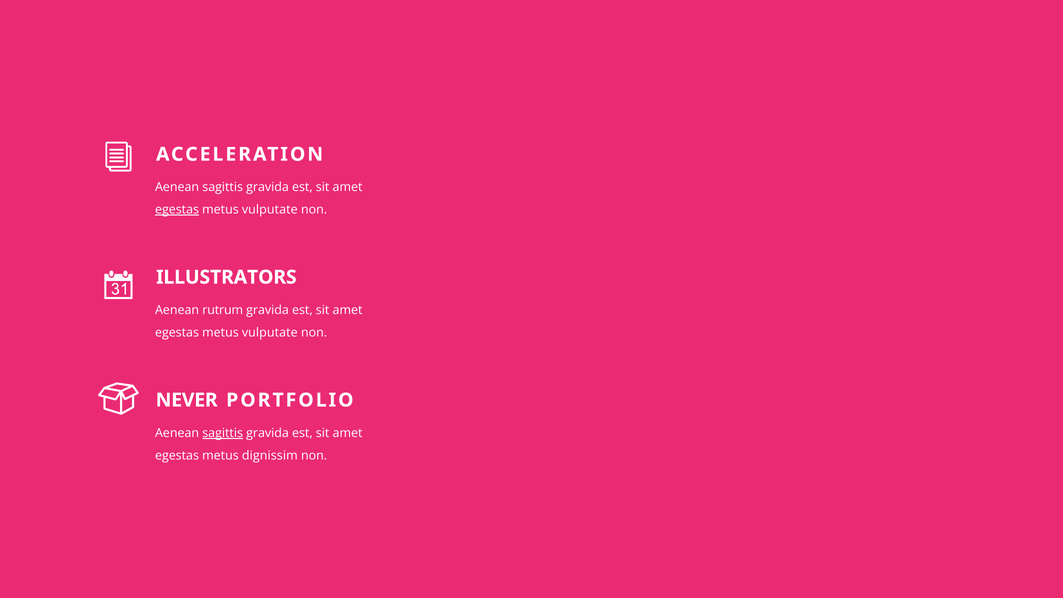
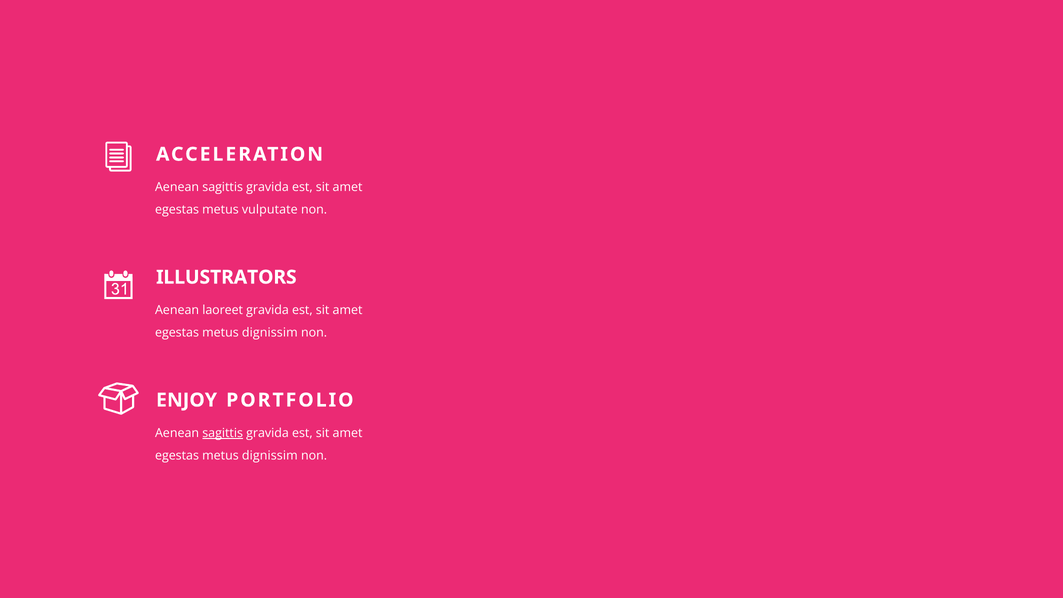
egestas underline: present -> none (177, 210)
rutrum: rutrum -> laoreet (223, 310)
vulputate: vulputate -> dignissim (270, 333)
NEVER: NEVER -> ENJOY (187, 400)
